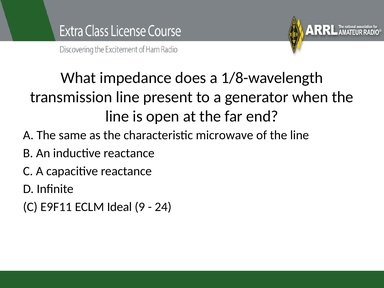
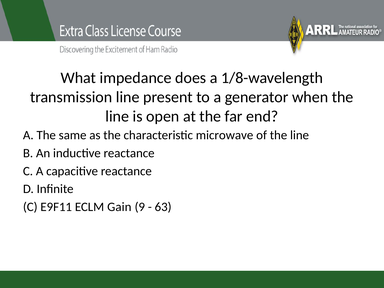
Ideal: Ideal -> Gain (119, 207)
24: 24 -> 63 (163, 207)
